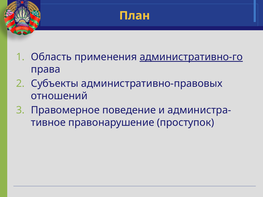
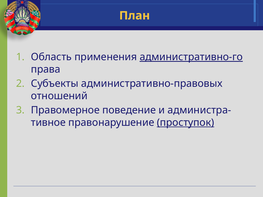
проступок underline: none -> present (186, 123)
